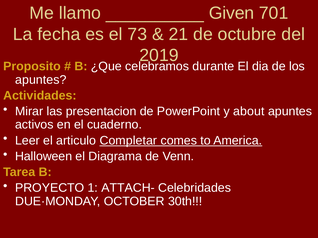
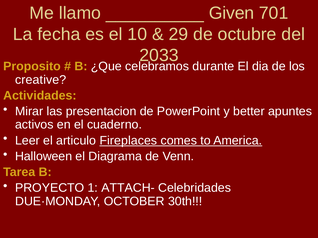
73: 73 -> 10 (137, 34)
21: 21 -> 29 (178, 34)
2019: 2019 -> 2033 (159, 56)
apuntes: apuntes -> creative (41, 80)
about: about -> better (249, 112)
Completar: Completar -> Fireplaces (128, 141)
